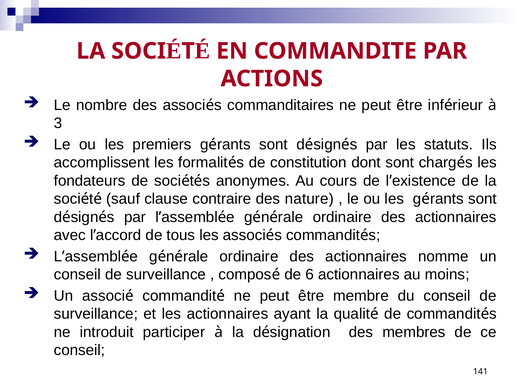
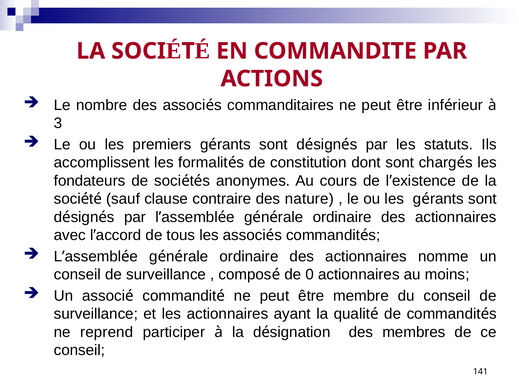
6: 6 -> 0 (310, 275)
introduit: introduit -> reprend (107, 332)
